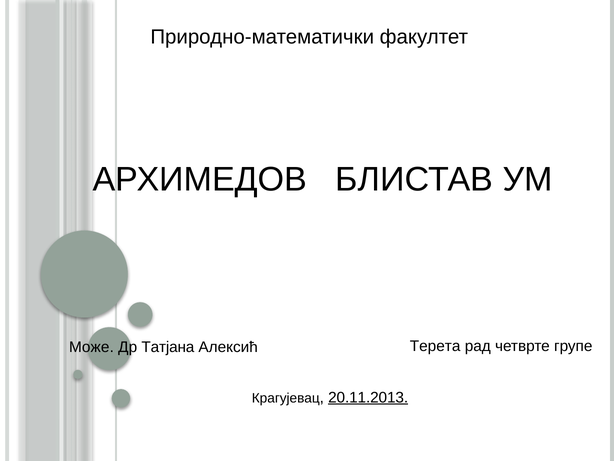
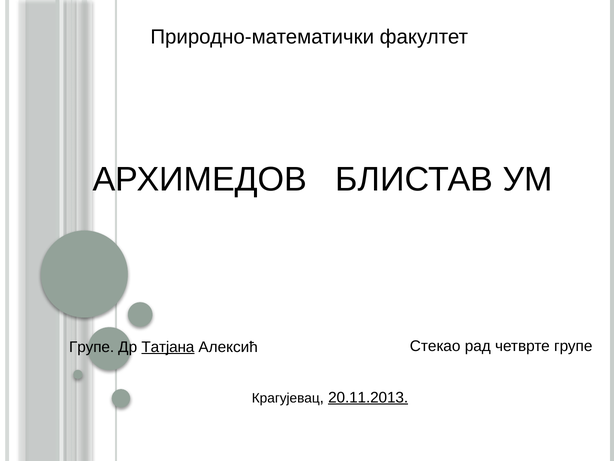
Може: Може -> Групе (92, 347)
Татјана underline: none -> present (168, 347)
Терета: Терета -> Стекао (435, 346)
